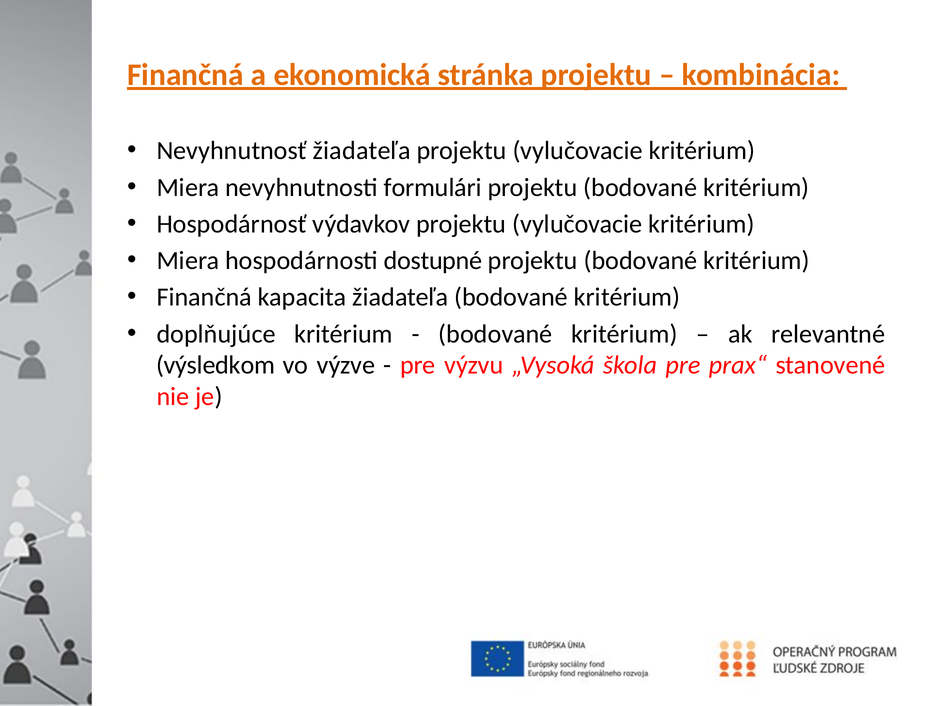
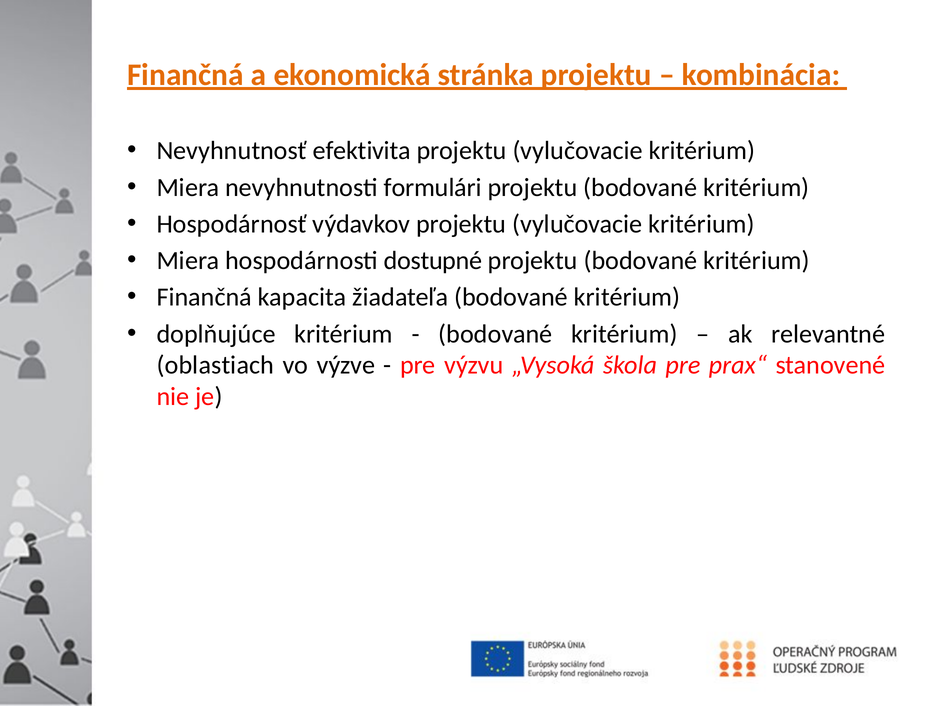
Nevyhnutnosť žiadateľa: žiadateľa -> efektivita (362, 151)
výsledkom: výsledkom -> oblastiach (215, 366)
